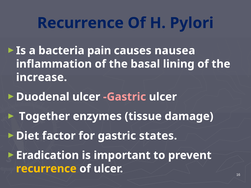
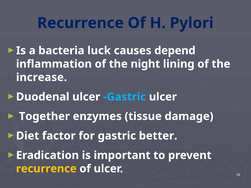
pain: pain -> luck (99, 51)
nausea: nausea -> depend (175, 51)
basal: basal -> night (145, 64)
Gastric colour: pink -> light blue (125, 97)
states: states -> better (158, 136)
